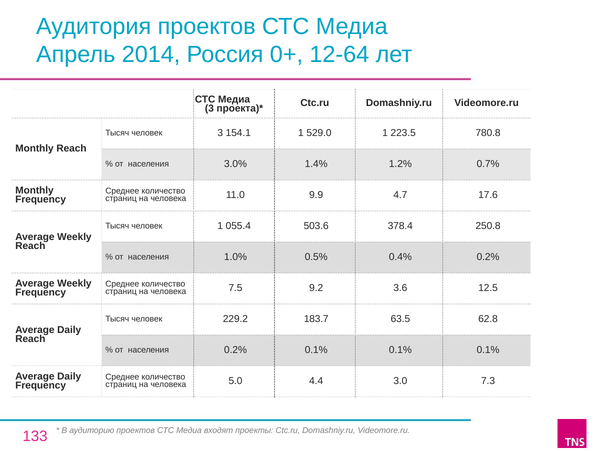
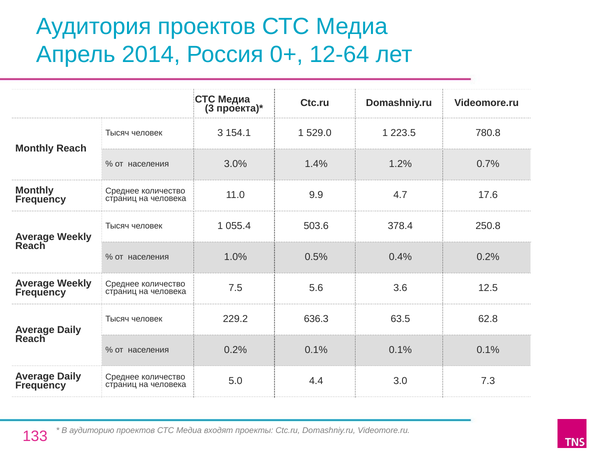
9.2: 9.2 -> 5.6 (316, 288)
183.7: 183.7 -> 636.3 (316, 319)
